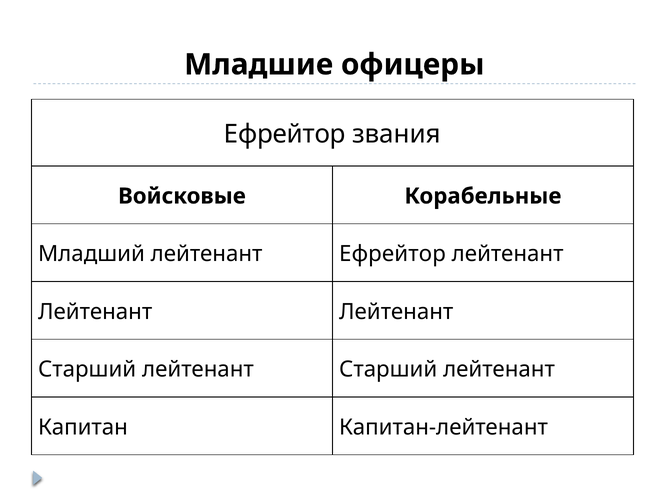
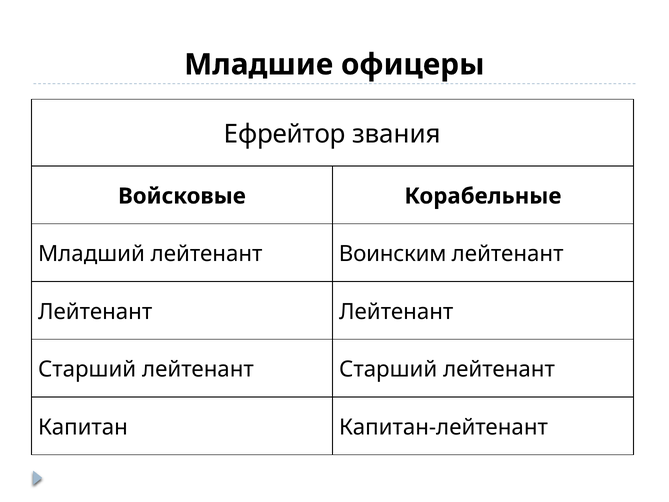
лейтенант Ефрейтор: Ефрейтор -> Воинским (393, 254)
